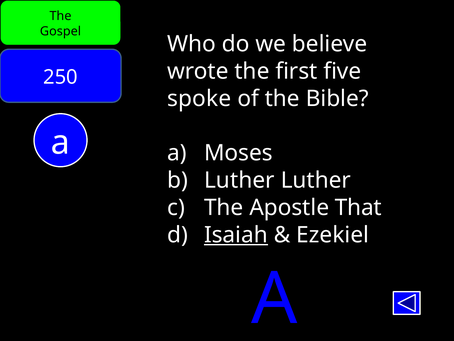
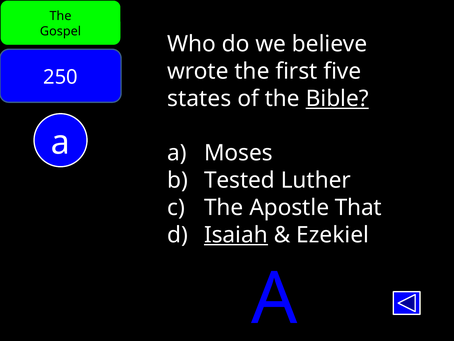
spoke: spoke -> states (199, 98)
Bible underline: none -> present (337, 98)
Luther: Luther -> Tested (239, 180)
